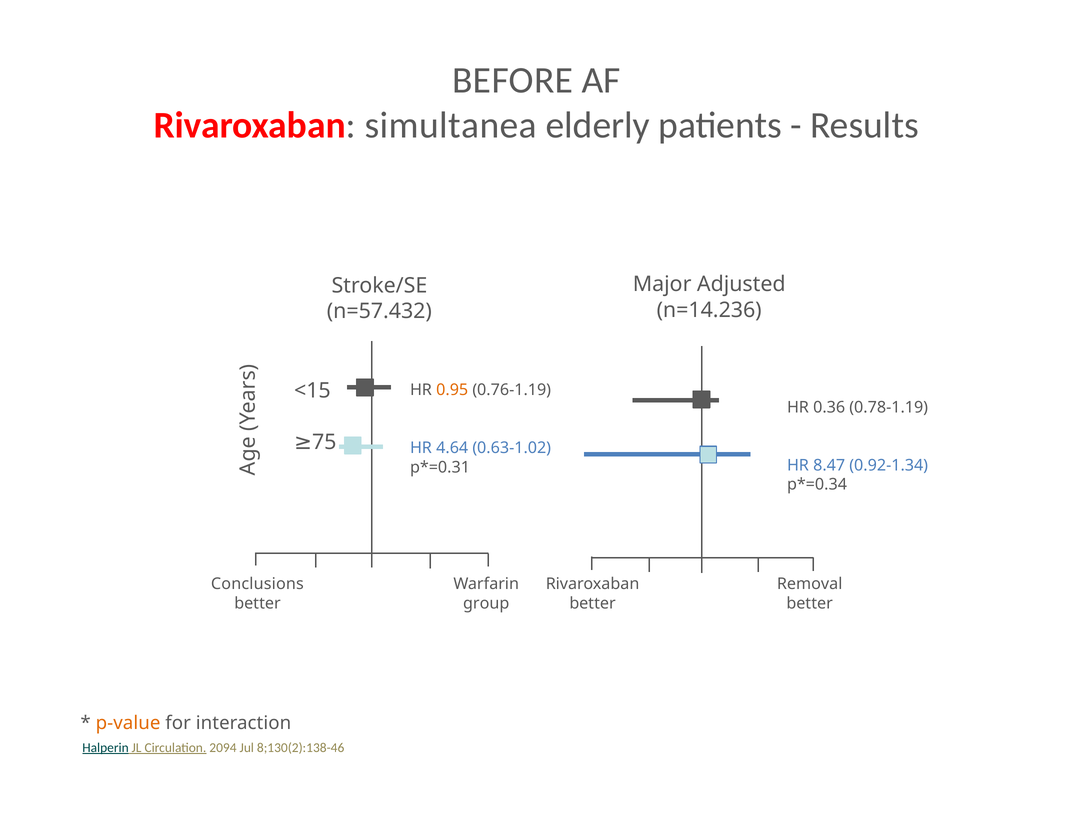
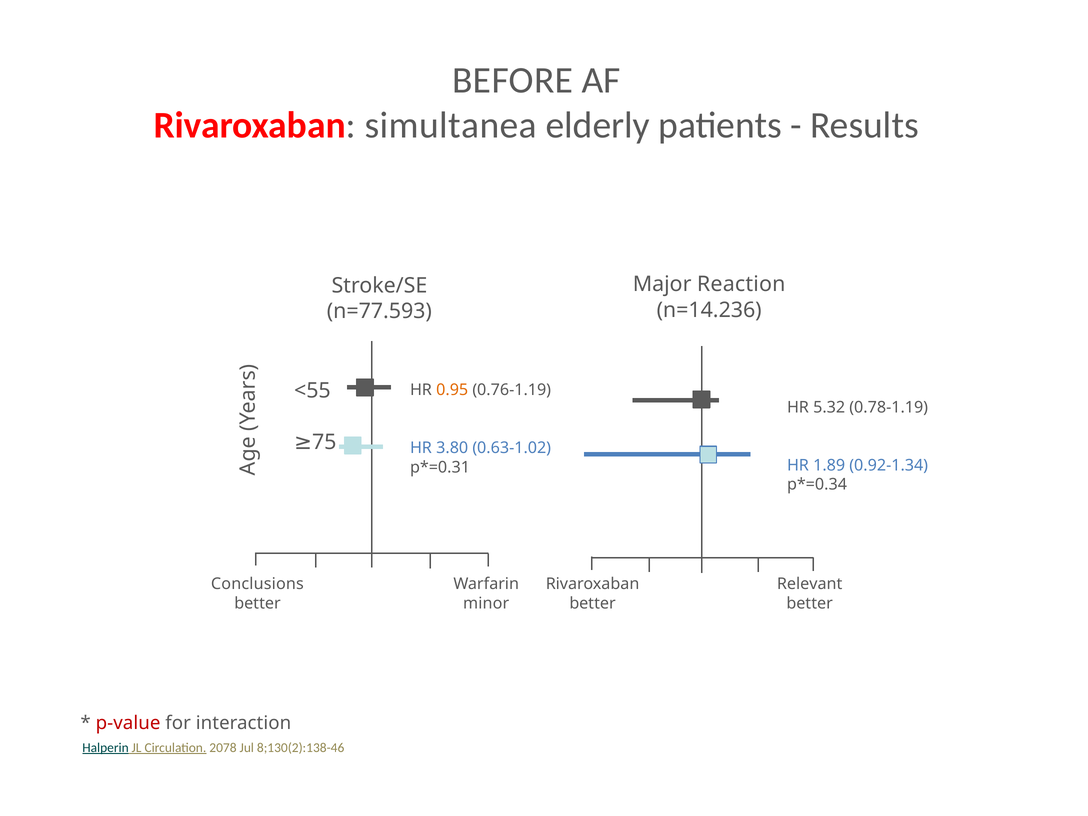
Adjusted: Adjusted -> Reaction (741, 284)
n=57.432: n=57.432 -> n=77.593 (379, 311)
<15: <15 -> <55 (312, 391)
0.36: 0.36 -> 5.32 (829, 407)
4.64: 4.64 -> 3.80 (452, 448)
8.47: 8.47 -> 1.89 (829, 465)
Removal: Removal -> Relevant (810, 584)
group: group -> minor (486, 603)
p-value colour: orange -> red (128, 723)
2094: 2094 -> 2078 (223, 748)
